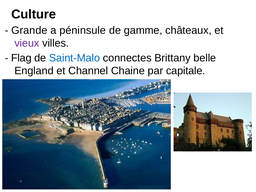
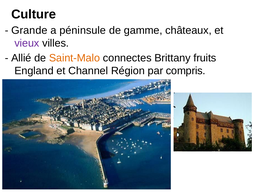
Flag: Flag -> Allié (21, 58)
Saint-Malo colour: blue -> orange (75, 58)
belle: belle -> fruits (205, 58)
Chaine: Chaine -> Région (128, 71)
capitale: capitale -> compris (186, 71)
